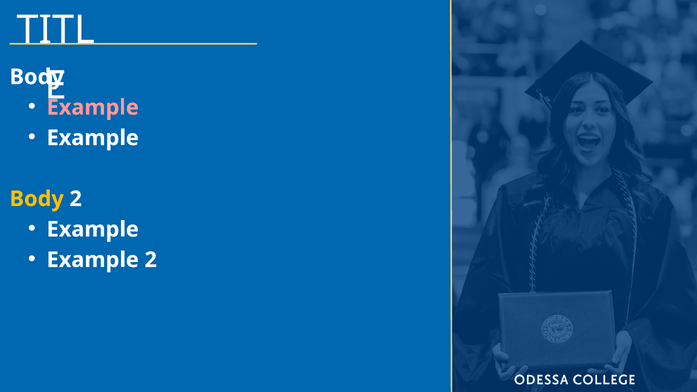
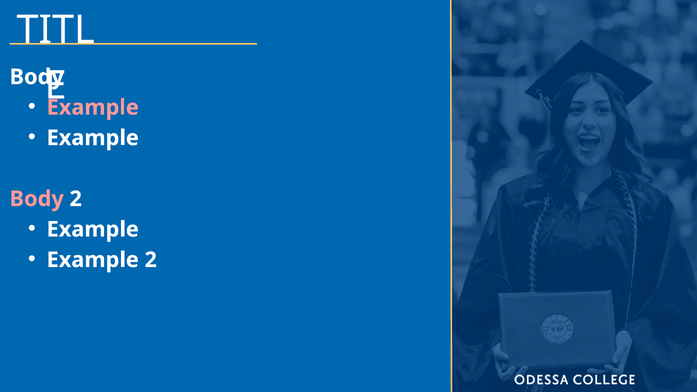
Body colour: yellow -> pink (37, 199)
